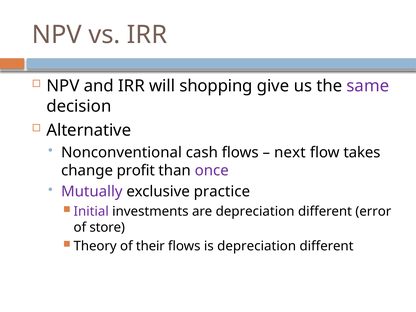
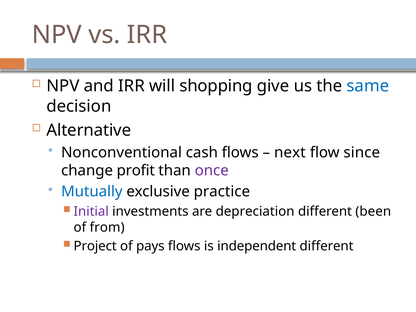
same colour: purple -> blue (368, 86)
takes: takes -> since (362, 152)
Mutually colour: purple -> blue (92, 192)
error: error -> been (373, 211)
store: store -> from (107, 227)
Theory: Theory -> Project (95, 246)
their: their -> pays (150, 246)
is depreciation: depreciation -> independent (257, 246)
